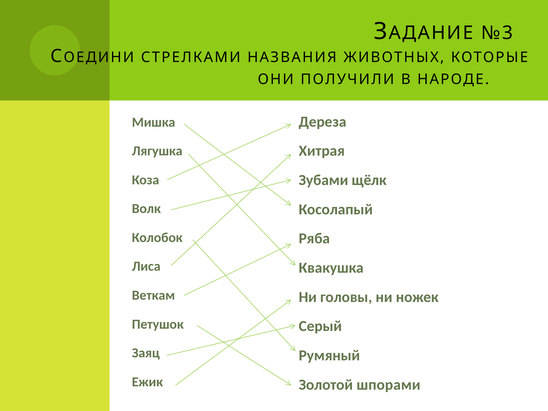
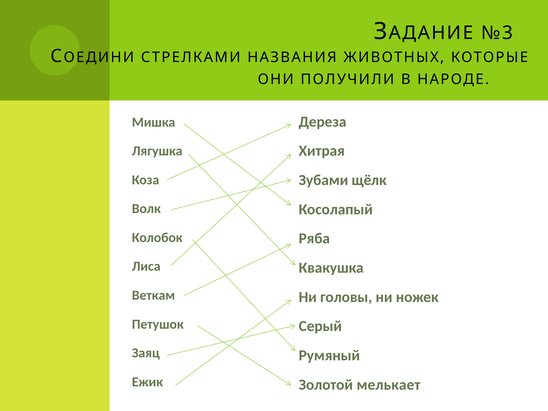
шпорами: шпорами -> мелькает (389, 385)
